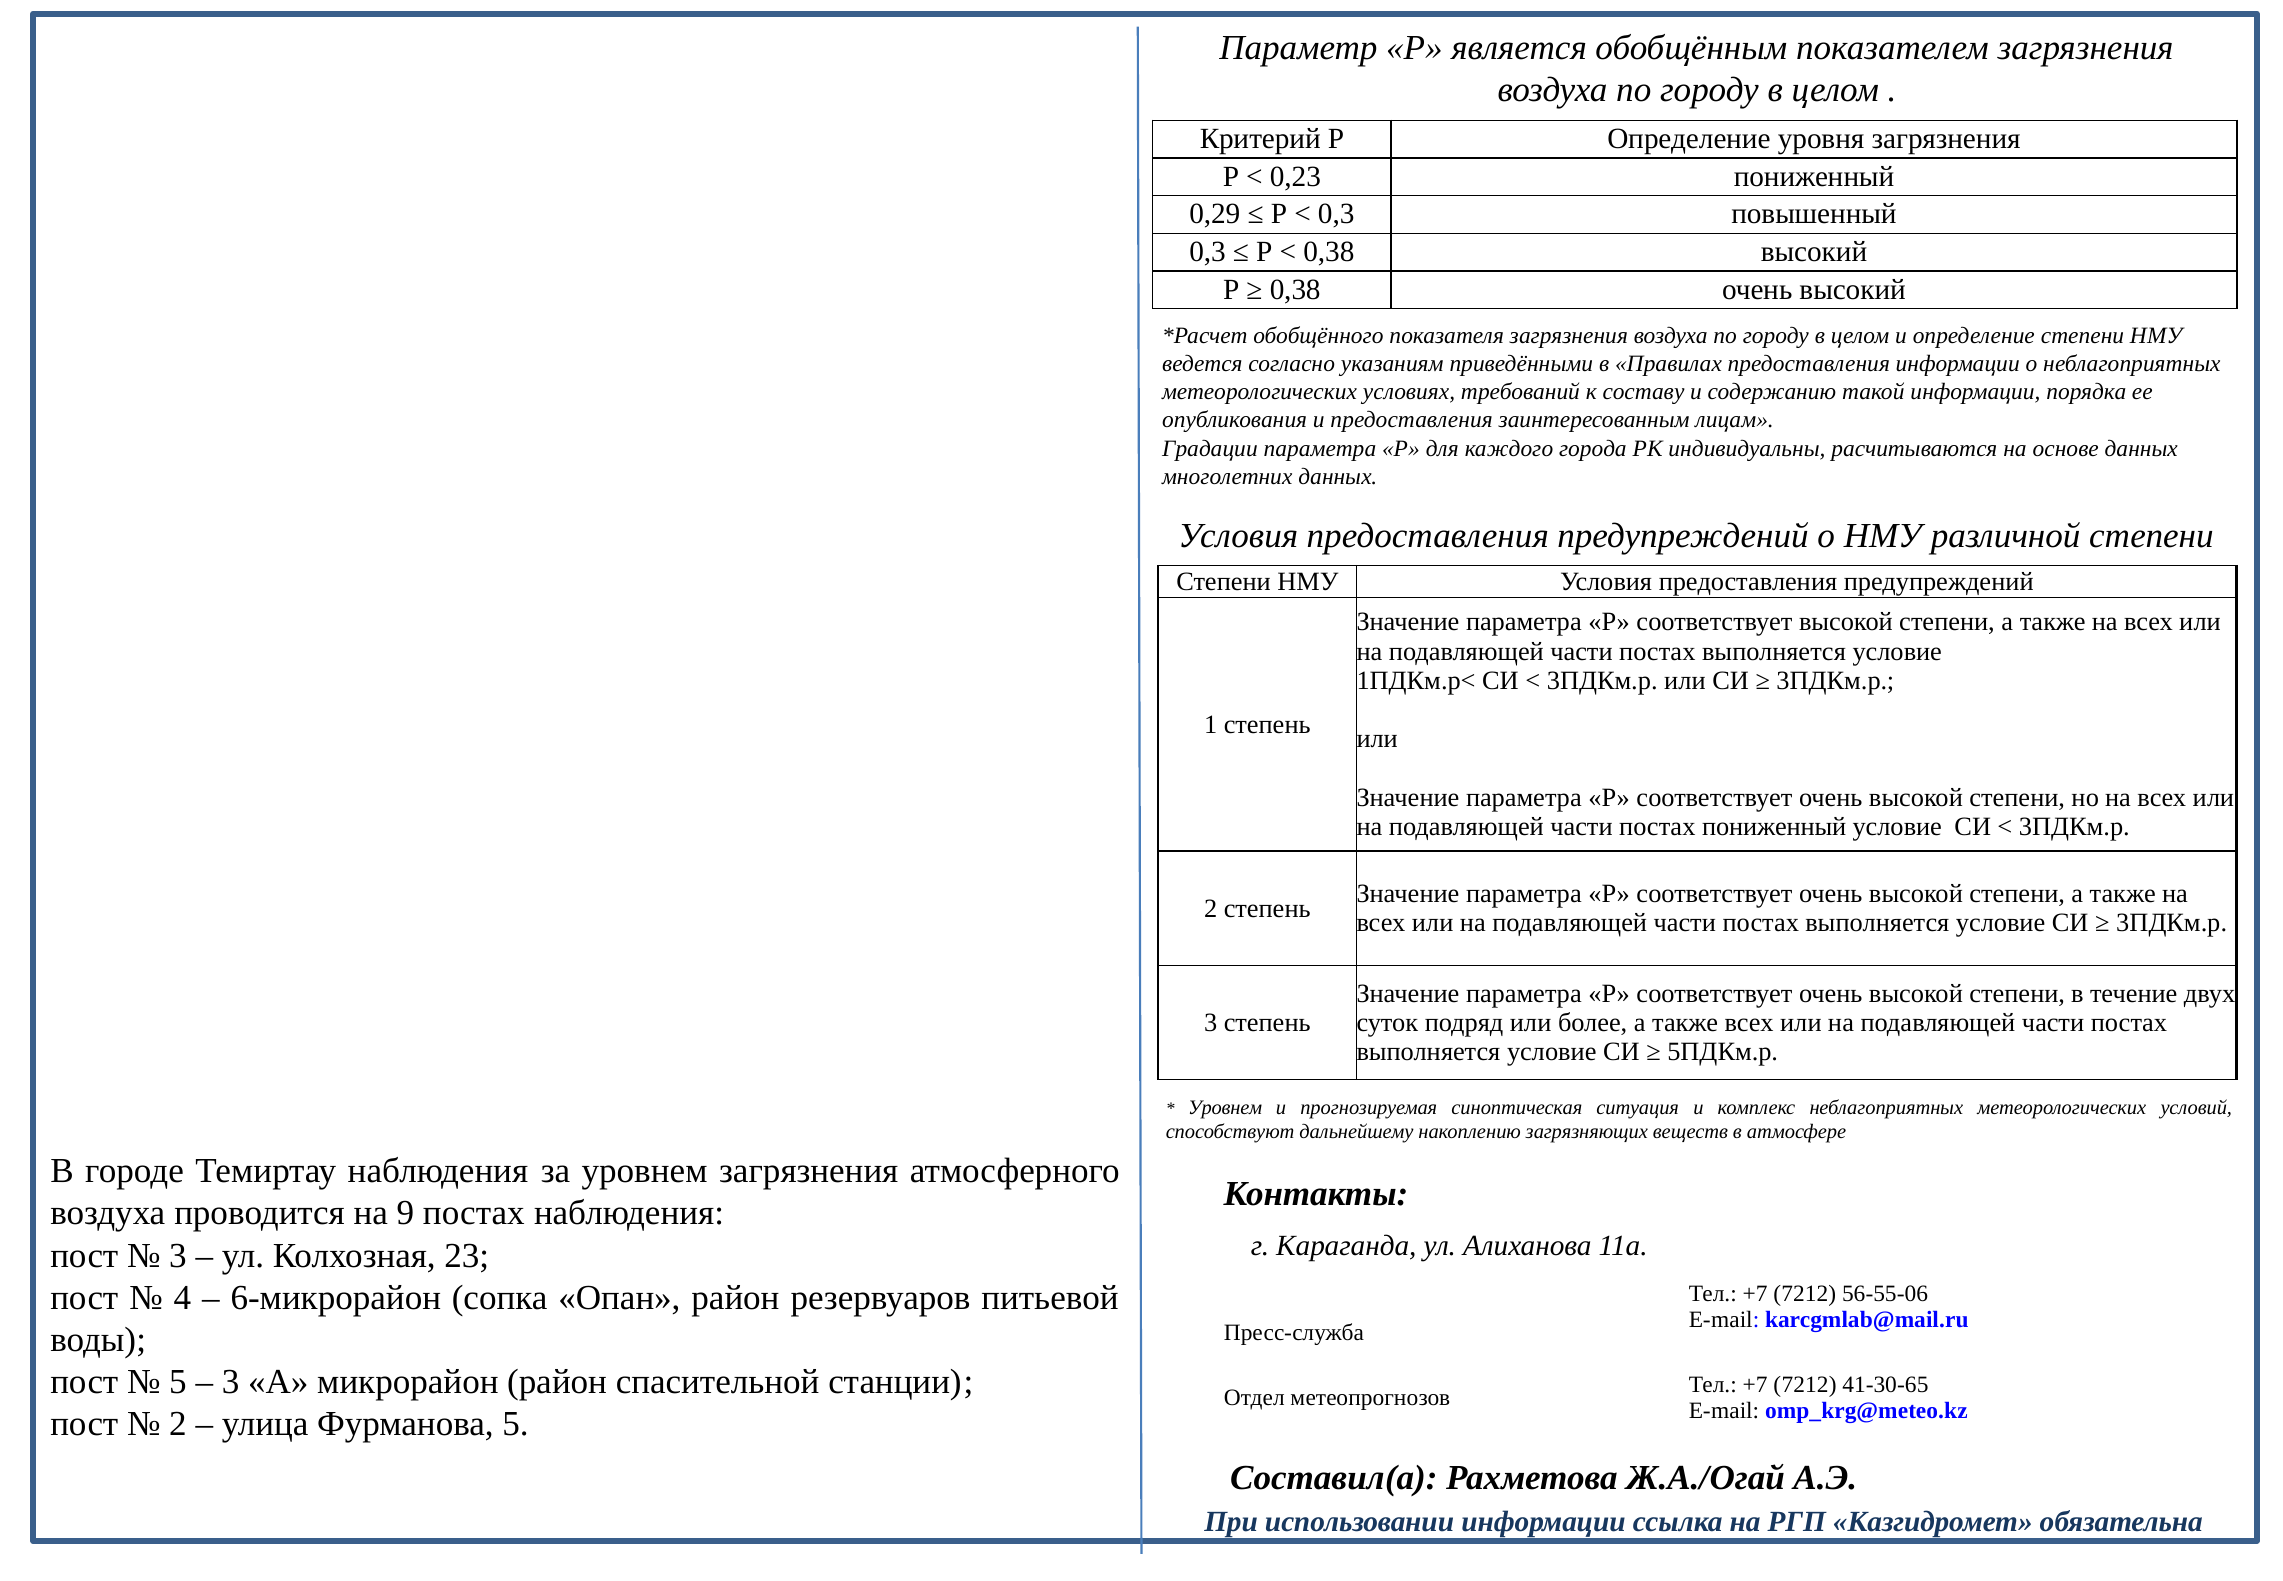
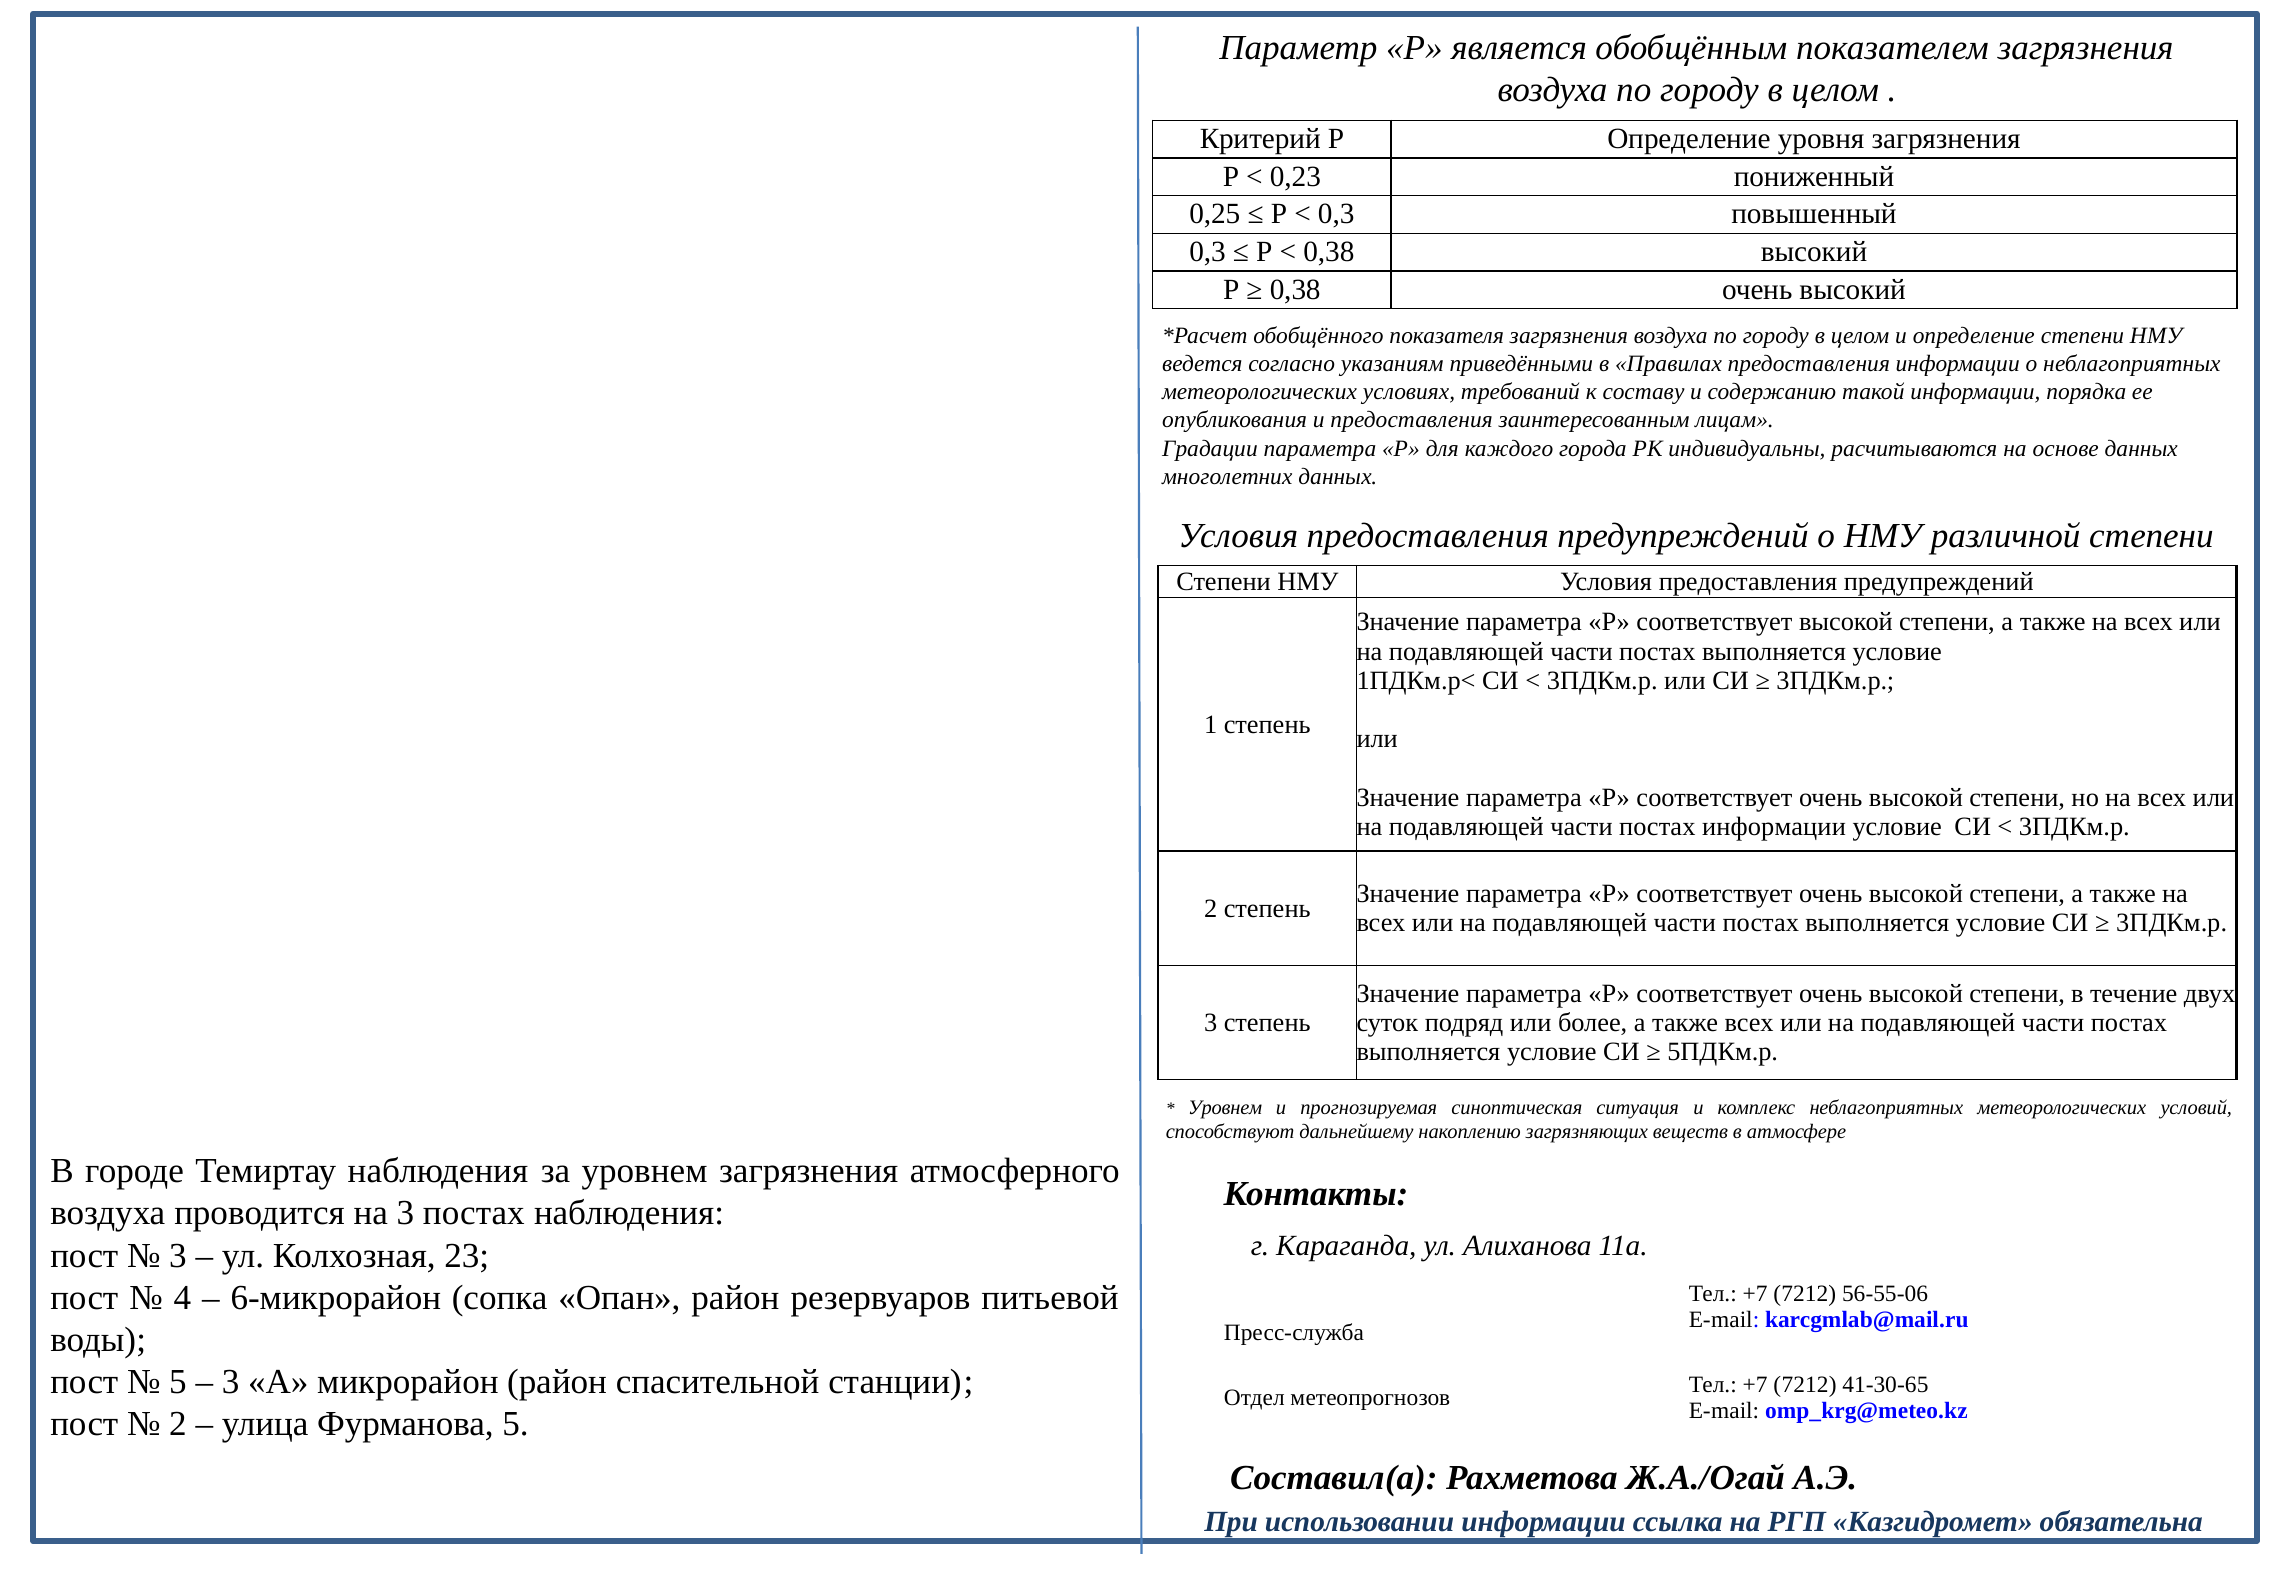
0,29: 0,29 -> 0,25 (1215, 214)
постах пониженный: пониженный -> информации (1774, 826)
на 9: 9 -> 3 (405, 1213)
